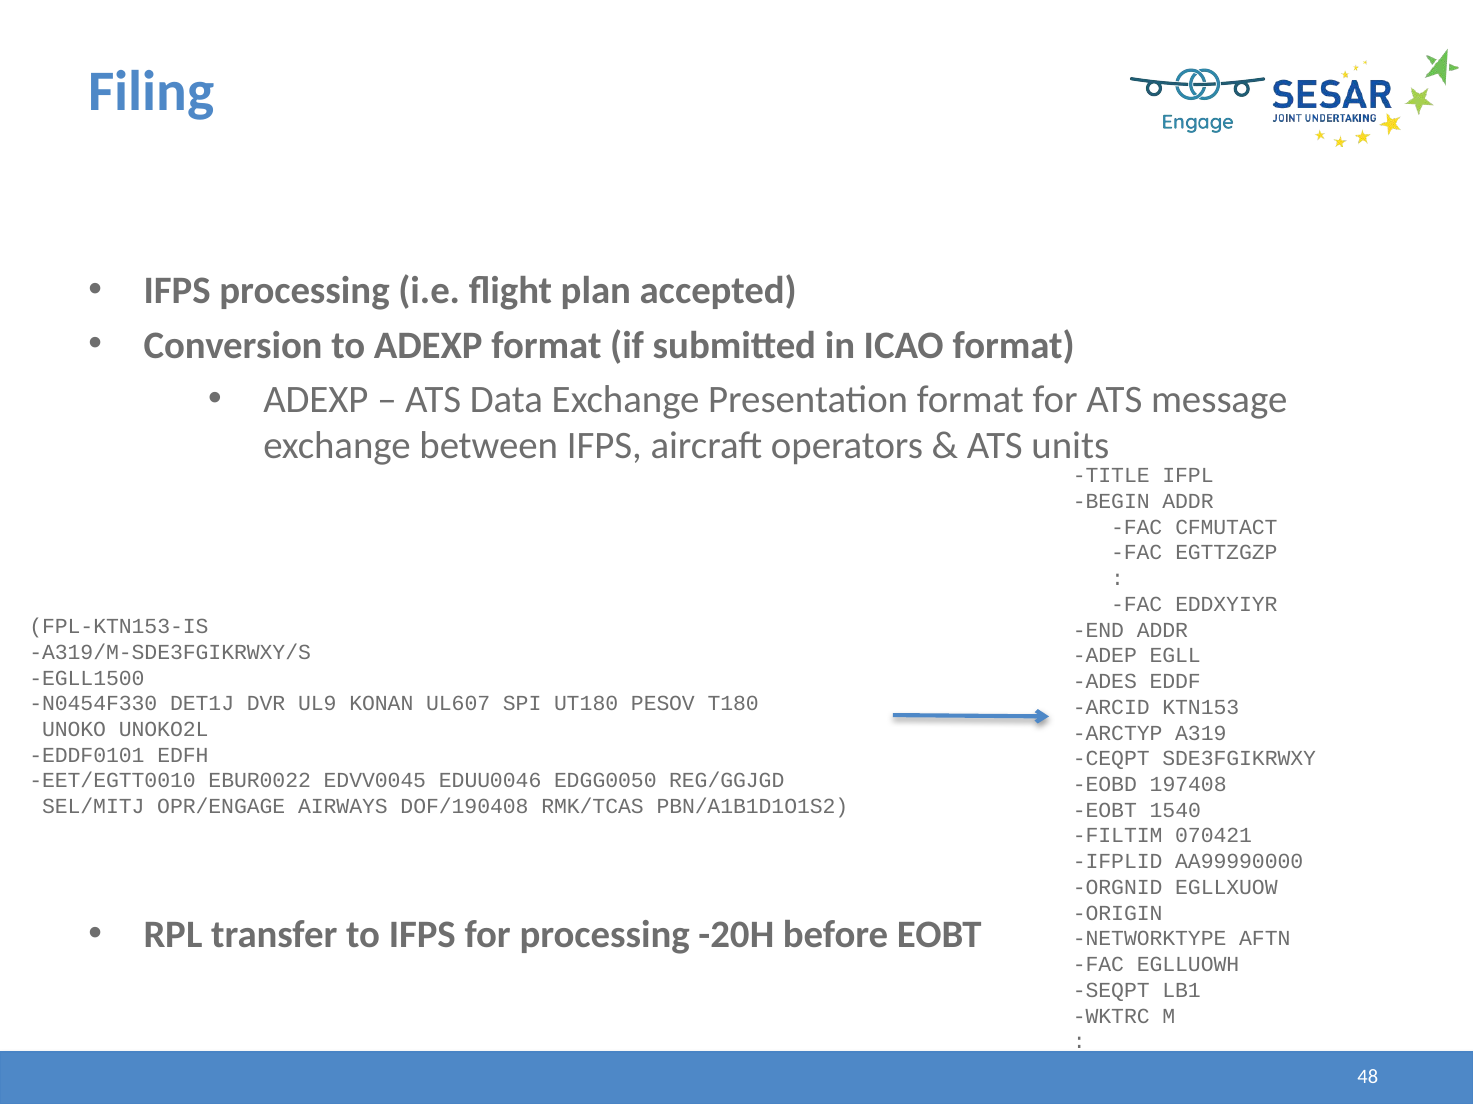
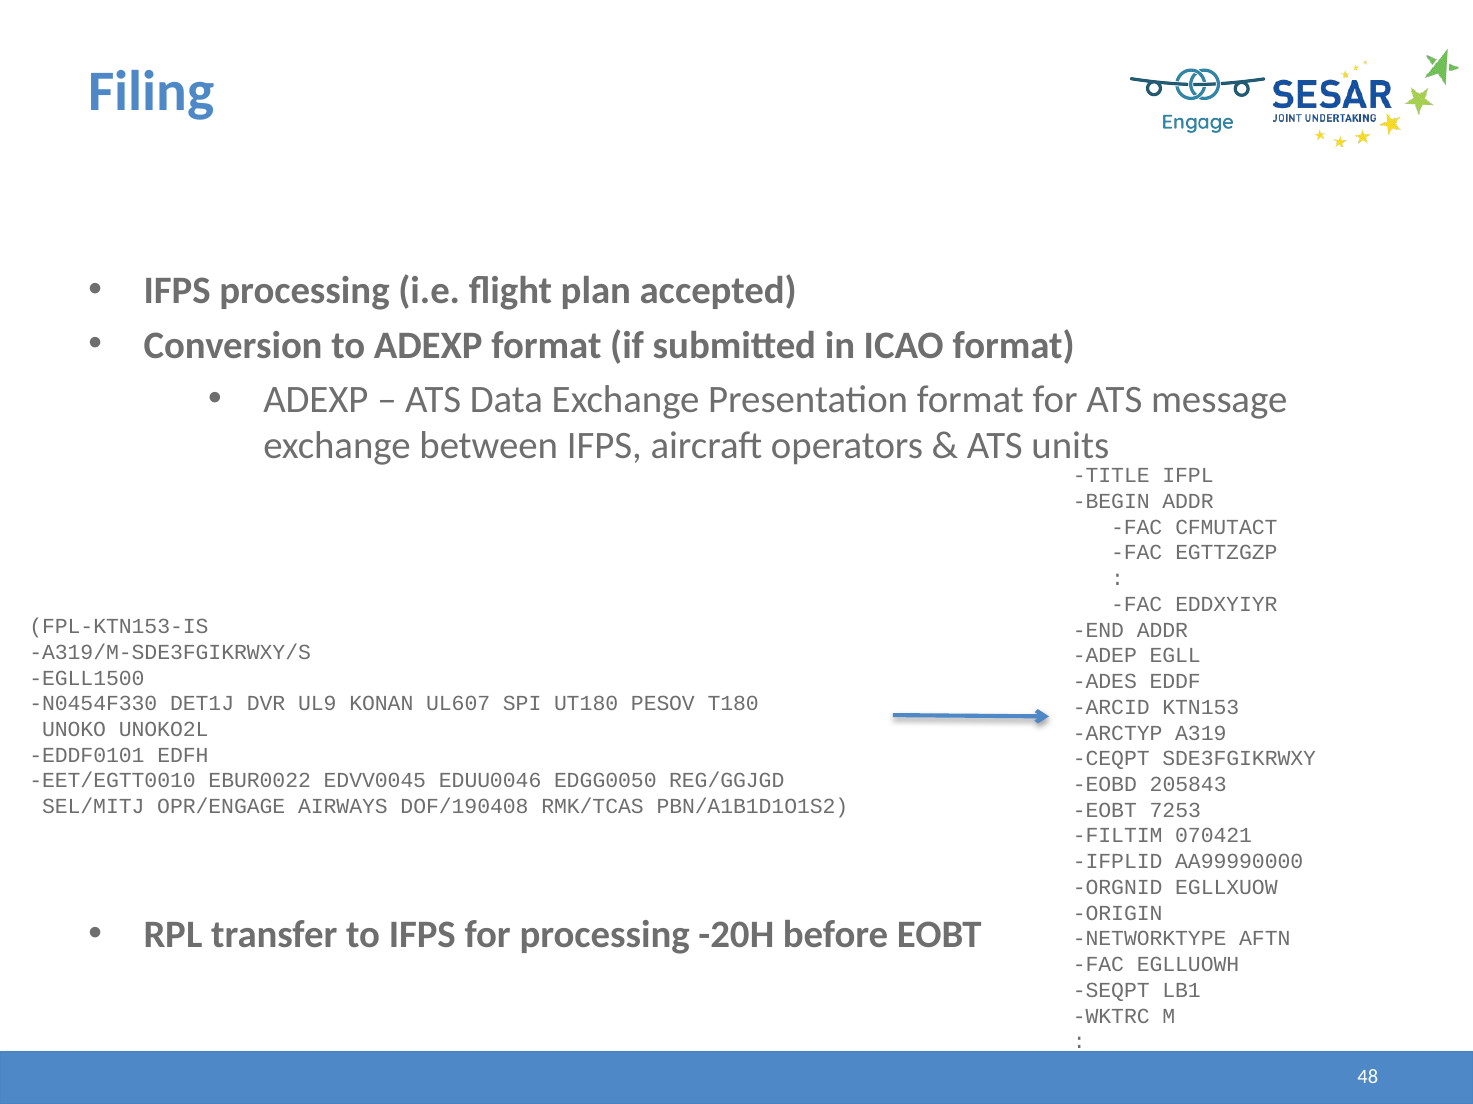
197408: 197408 -> 205843 (1188, 785)
1540: 1540 -> 7253 (1175, 811)
